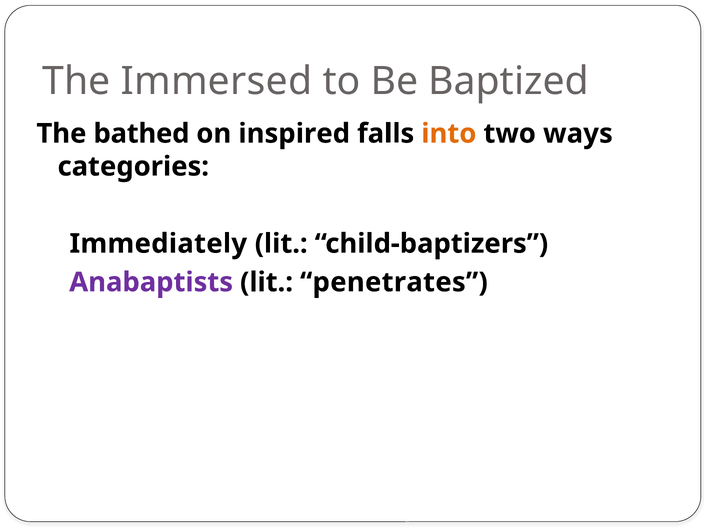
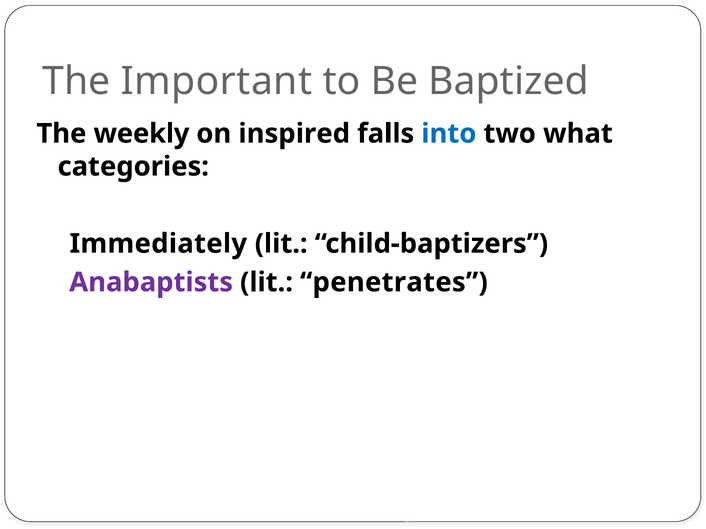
Immersed: Immersed -> Important (216, 82)
bathed: bathed -> weekly (141, 134)
into colour: orange -> blue (449, 134)
ways: ways -> what (578, 134)
